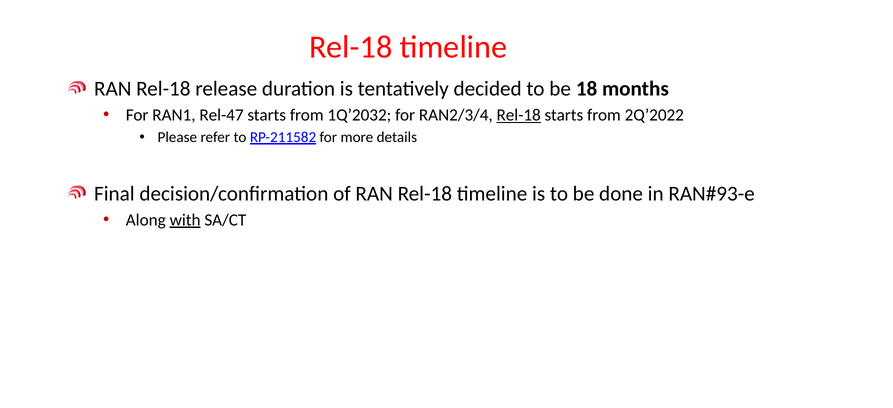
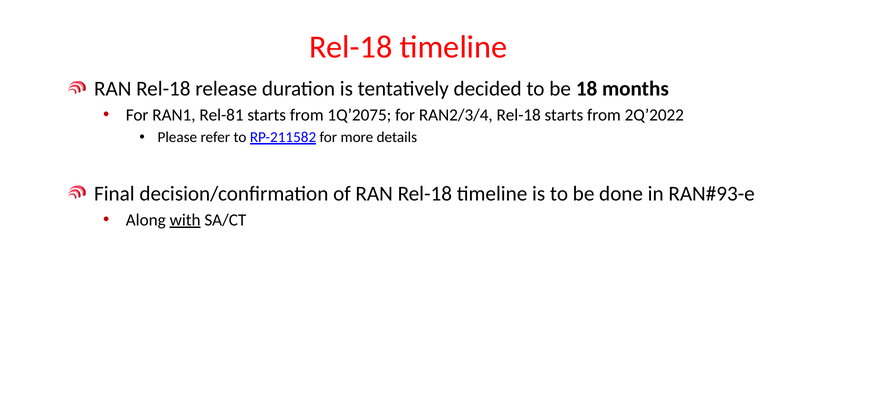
Rel-47: Rel-47 -> Rel-81 (222, 115)
1Q’2032: 1Q’2032 -> 1Q’2075 (359, 115)
Rel-18 underline: present -> none (519, 115)
